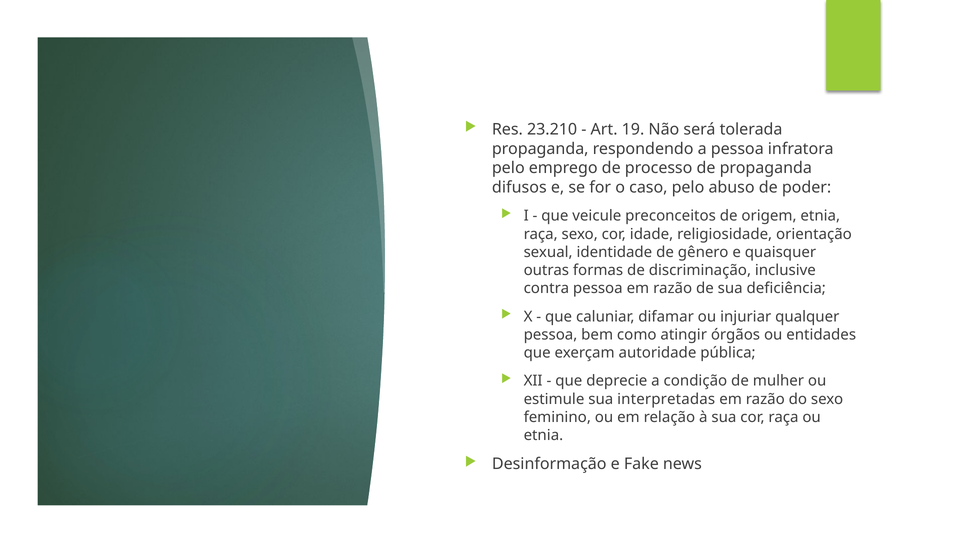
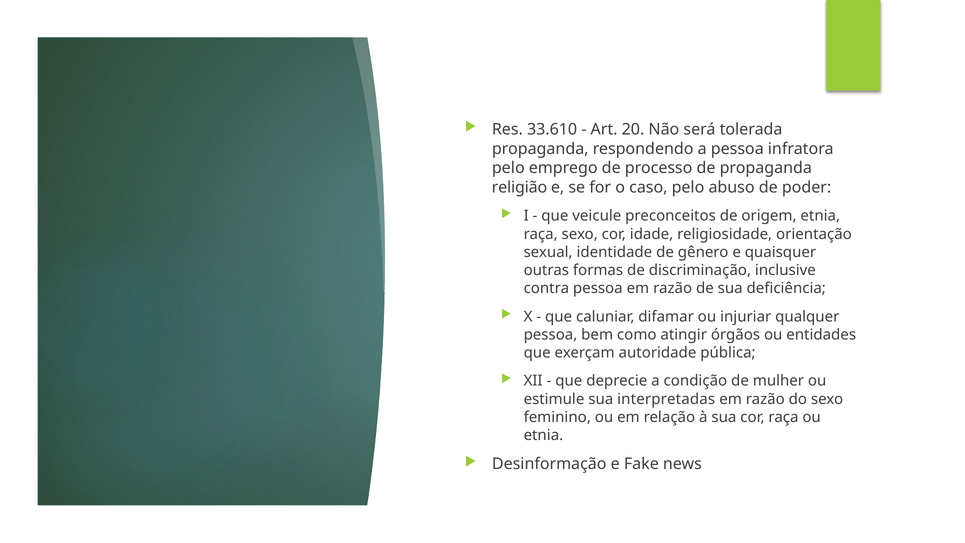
23.210: 23.210 -> 33.610 (552, 129)
19: 19 -> 20 (633, 129)
difusos: difusos -> religião (519, 187)
